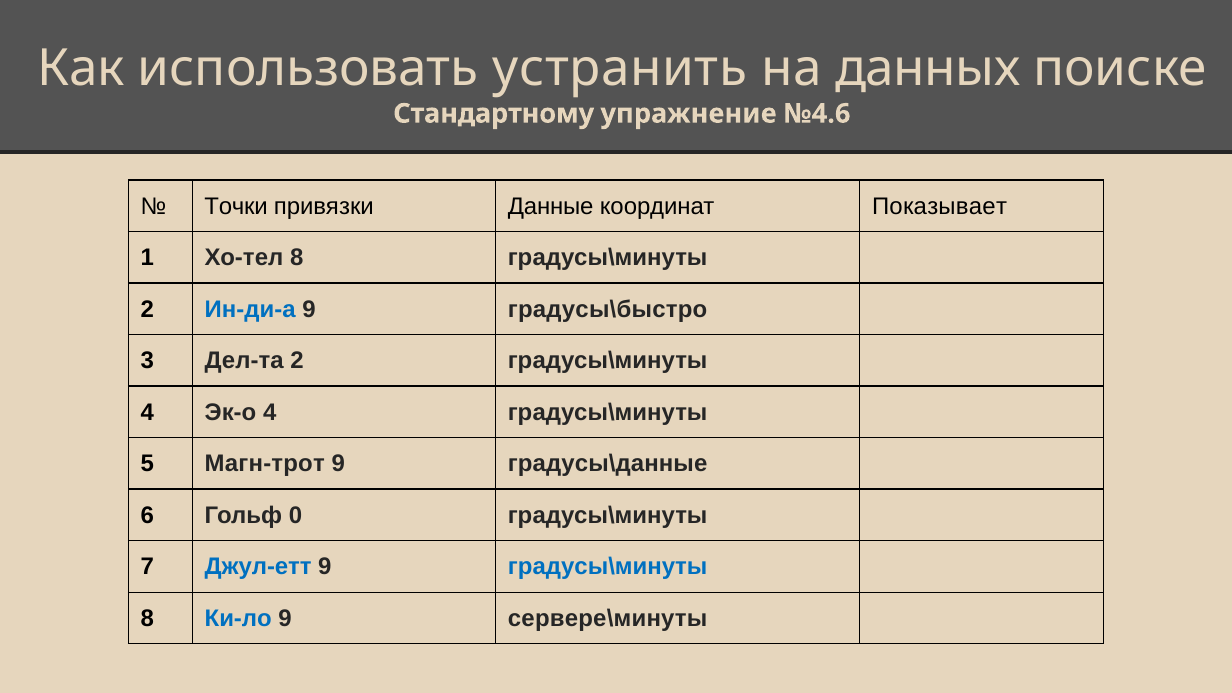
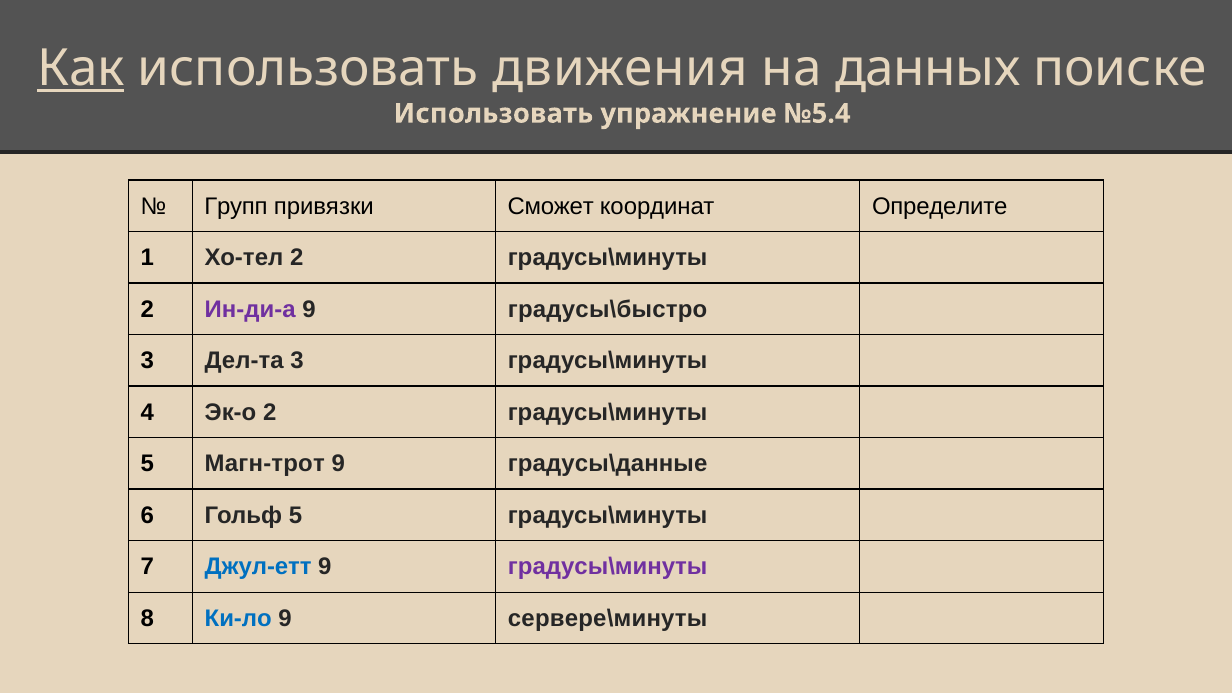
Как underline: none -> present (81, 68)
устранить: устранить -> движения (620, 68)
Стандартному: Стандартному -> Использовать (493, 114)
№4.6: №4.6 -> №5.4 (817, 114)
Точки: Точки -> Групп (236, 206)
Данные: Данные -> Сможет (551, 206)
Показывает: Показывает -> Определите (940, 206)
Хо-тел 8: 8 -> 2 (297, 258)
Ин-ди-а colour: blue -> purple (250, 309)
Дел-та 2: 2 -> 3 (297, 361)
Эк-о 4: 4 -> 2 (270, 412)
Гольф 0: 0 -> 5 (296, 515)
градусы\минуты colour: blue -> purple (608, 567)
